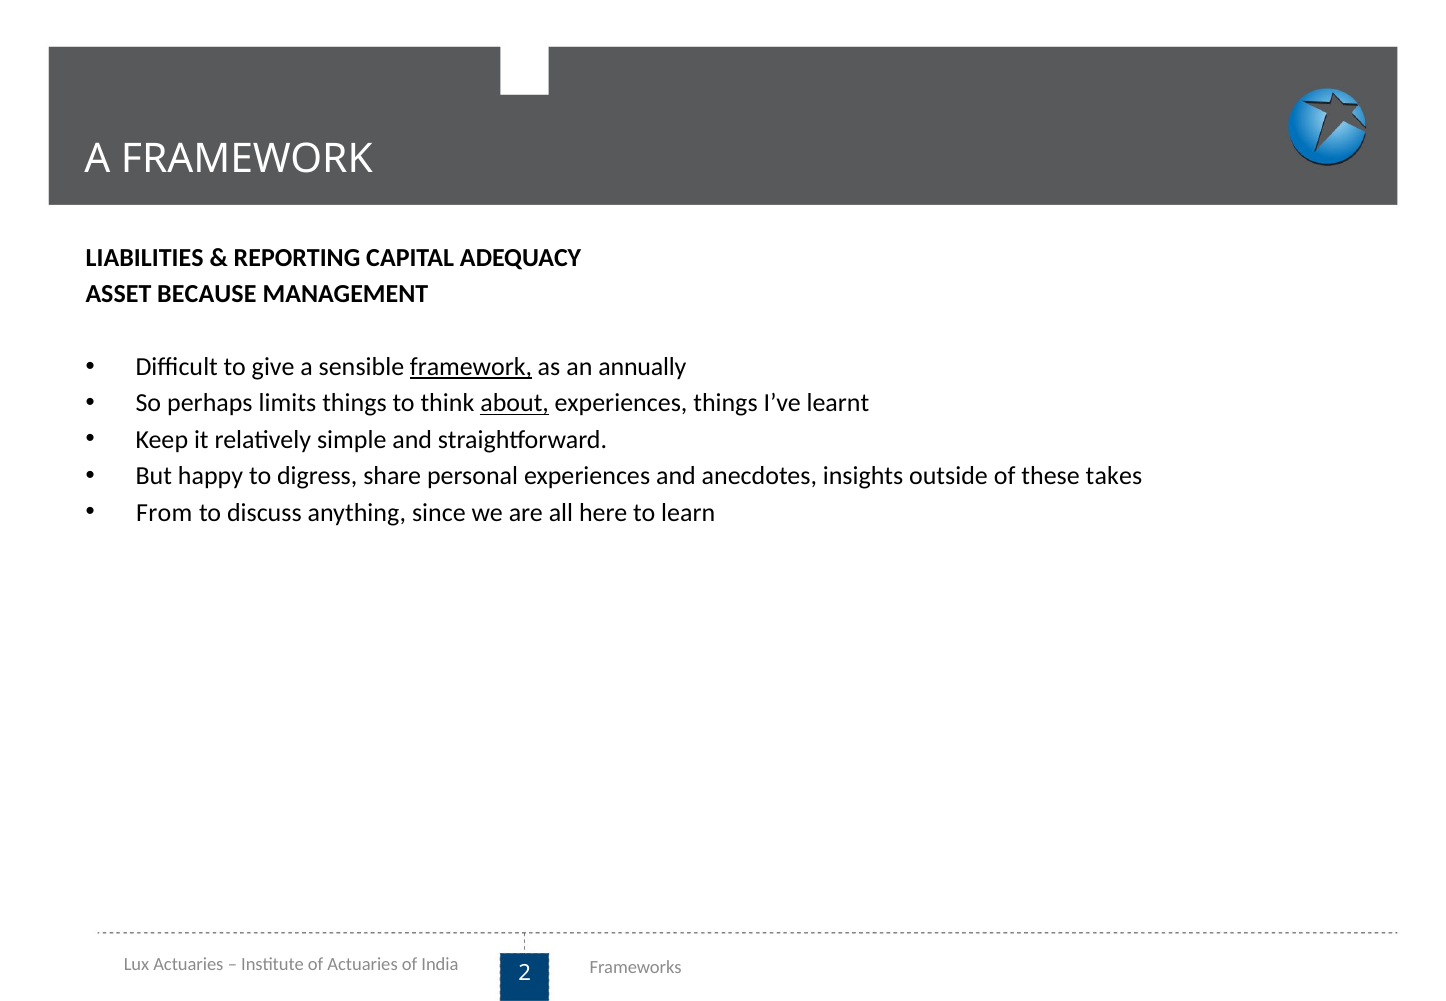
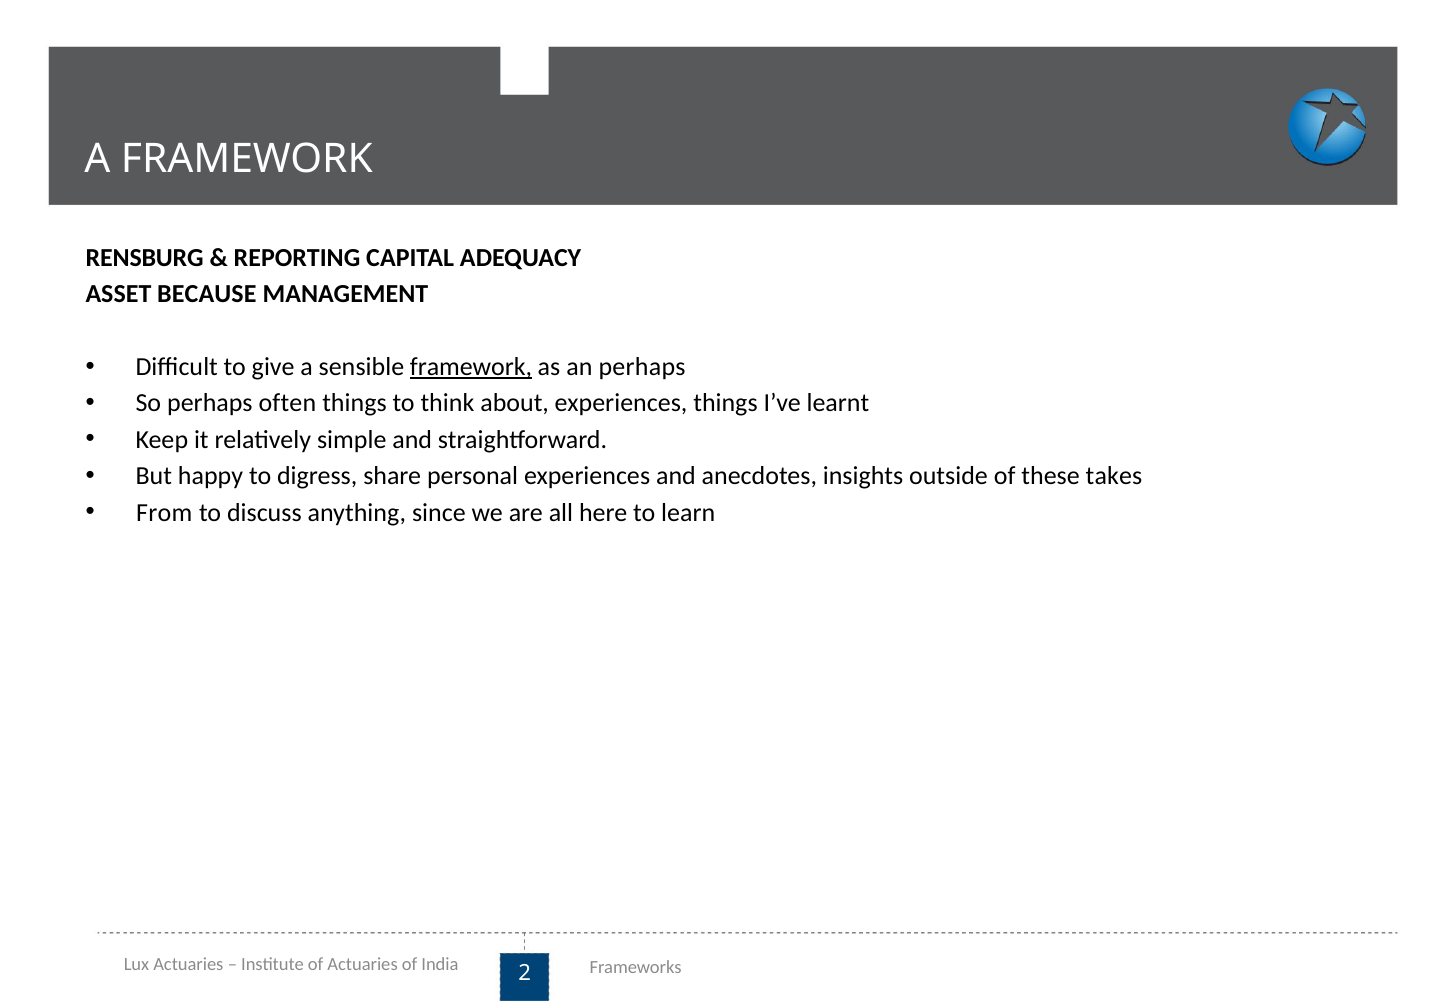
LIABILITIES: LIABILITIES -> RENSBURG (145, 258)
an annually: annually -> perhaps (642, 367)
limits: limits -> often (287, 403)
about underline: present -> none (515, 403)
